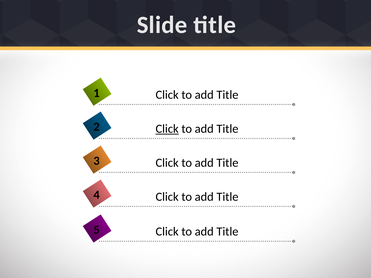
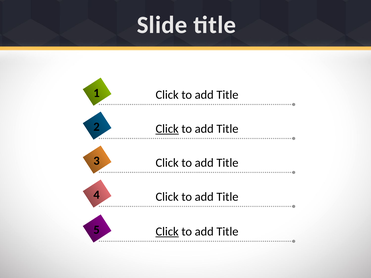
Click underline: none -> present (167, 232)
